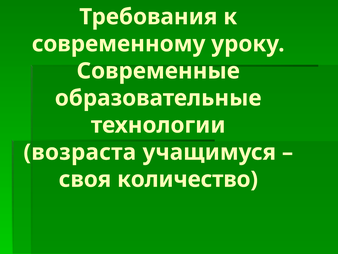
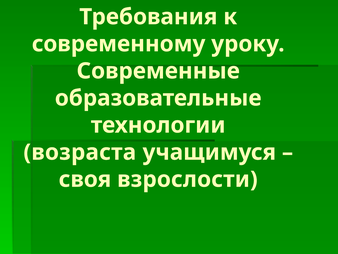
количество: количество -> взрослости (187, 179)
